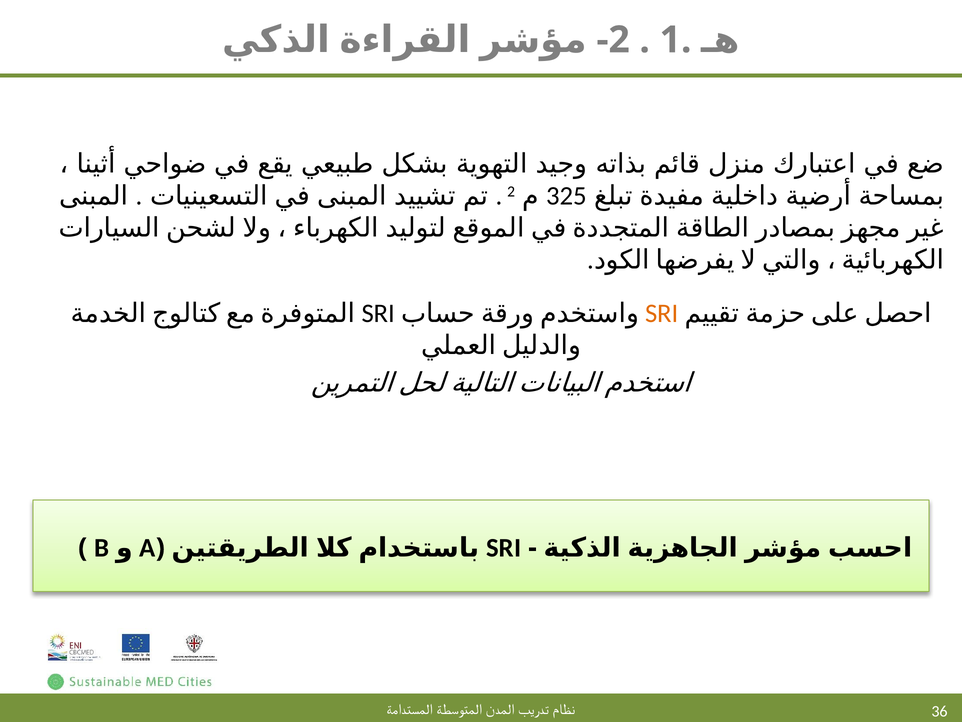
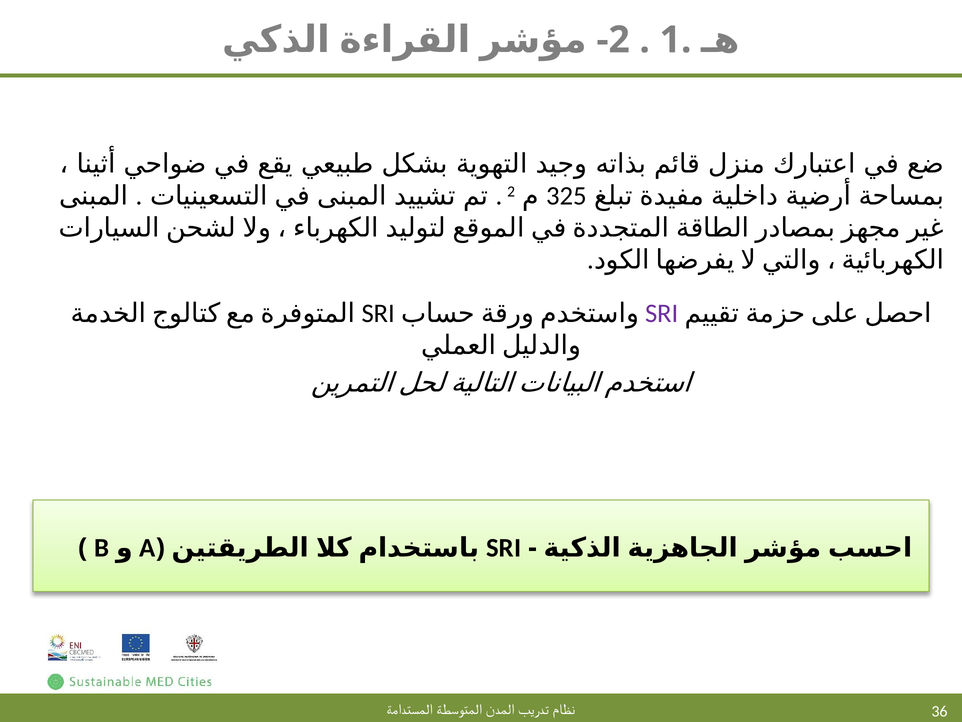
SRI colour: orange -> purple (662, 313)
